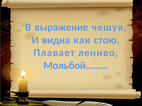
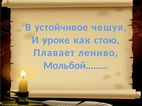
выражение: выражение -> устойчивое (61, 27)
видна: видна -> уроке (56, 40)
